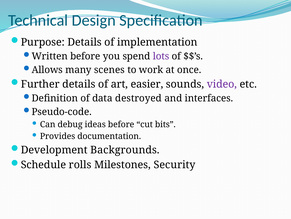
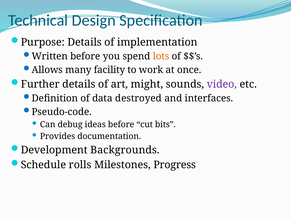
lots colour: purple -> orange (161, 56)
scenes: scenes -> facility (109, 70)
easier: easier -> might (147, 84)
Security: Security -> Progress (175, 164)
